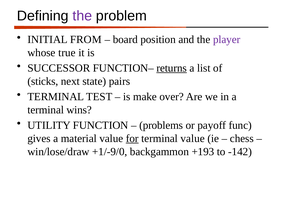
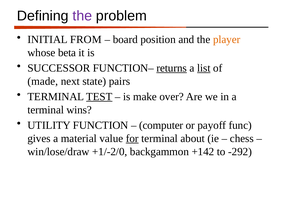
player colour: purple -> orange (227, 39)
true: true -> beta (67, 52)
list underline: none -> present (204, 68)
sticks: sticks -> made (43, 81)
TEST underline: none -> present (99, 96)
problems: problems -> computer (161, 125)
terminal value: value -> about (193, 138)
+1/-9/0: +1/-9/0 -> +1/-2/0 (110, 151)
+193: +193 -> +142 (203, 151)
-142: -142 -> -292 (240, 151)
